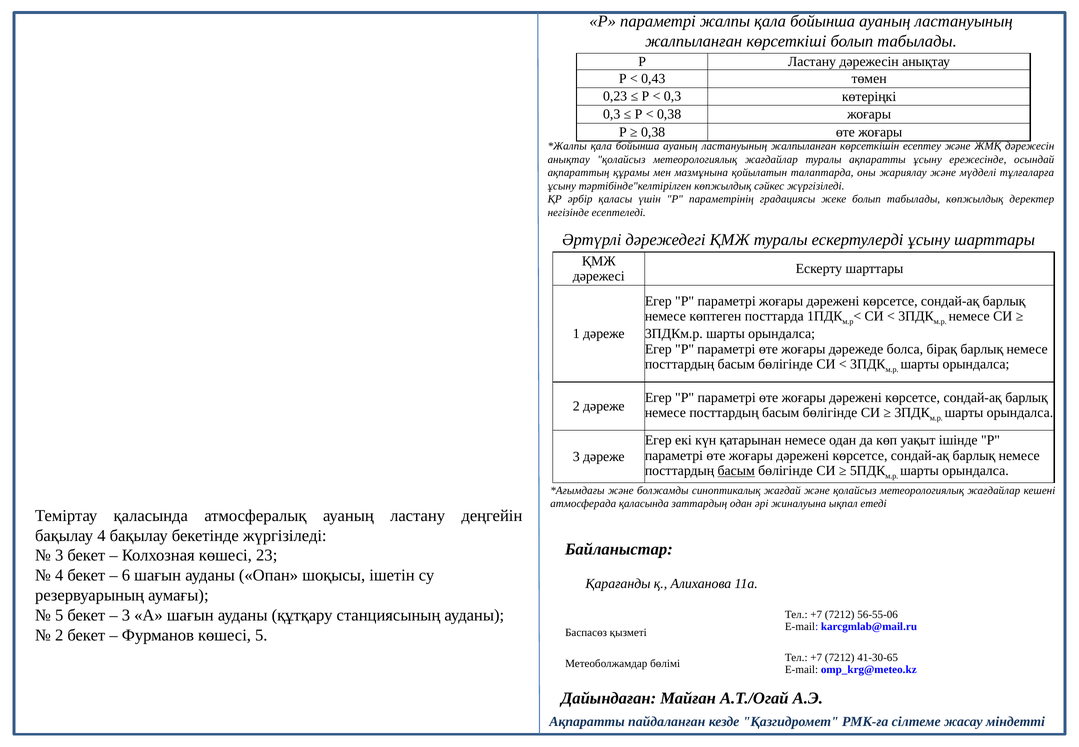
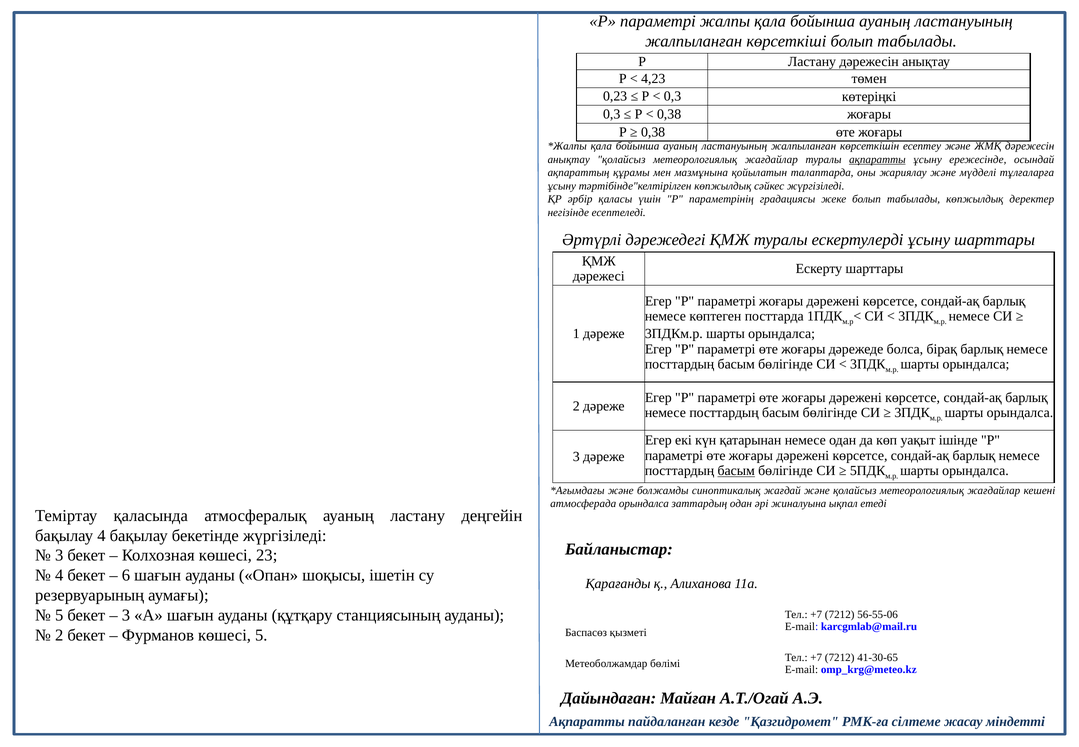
0,43: 0,43 -> 4,23 (653, 79)
ақпаратты underline: none -> present (877, 159)
атмосферада қаласында: қаласында -> орындалса (644, 504)
